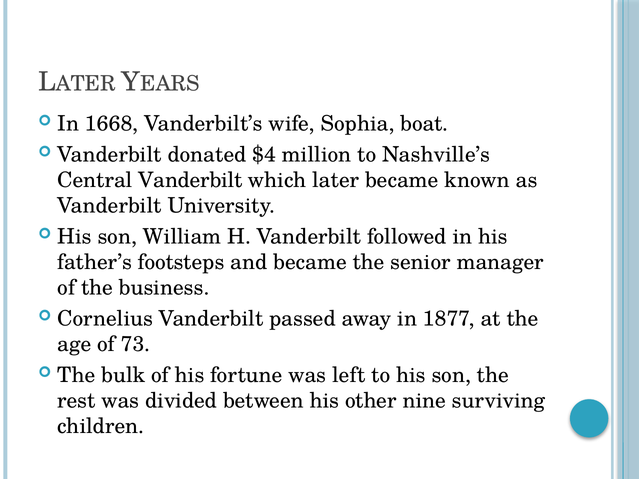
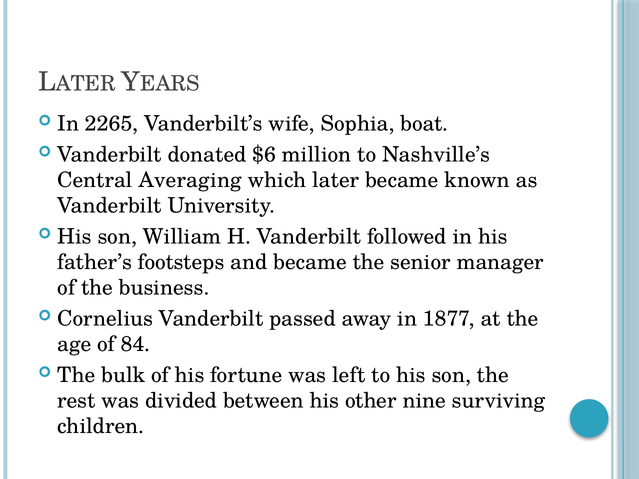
1668: 1668 -> 2265 (112, 124)
$4: $4 -> $6 (264, 155)
Central Vanderbilt: Vanderbilt -> Averaging (190, 180)
73: 73 -> 84 (136, 344)
